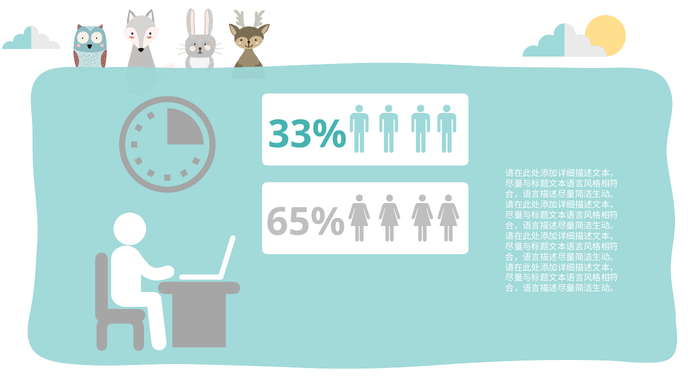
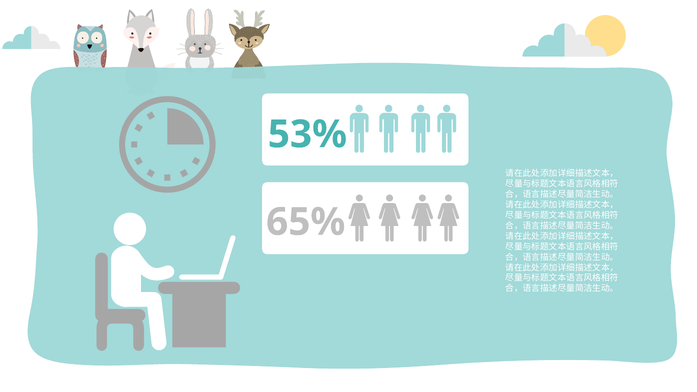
33%: 33% -> 53% (307, 134)
